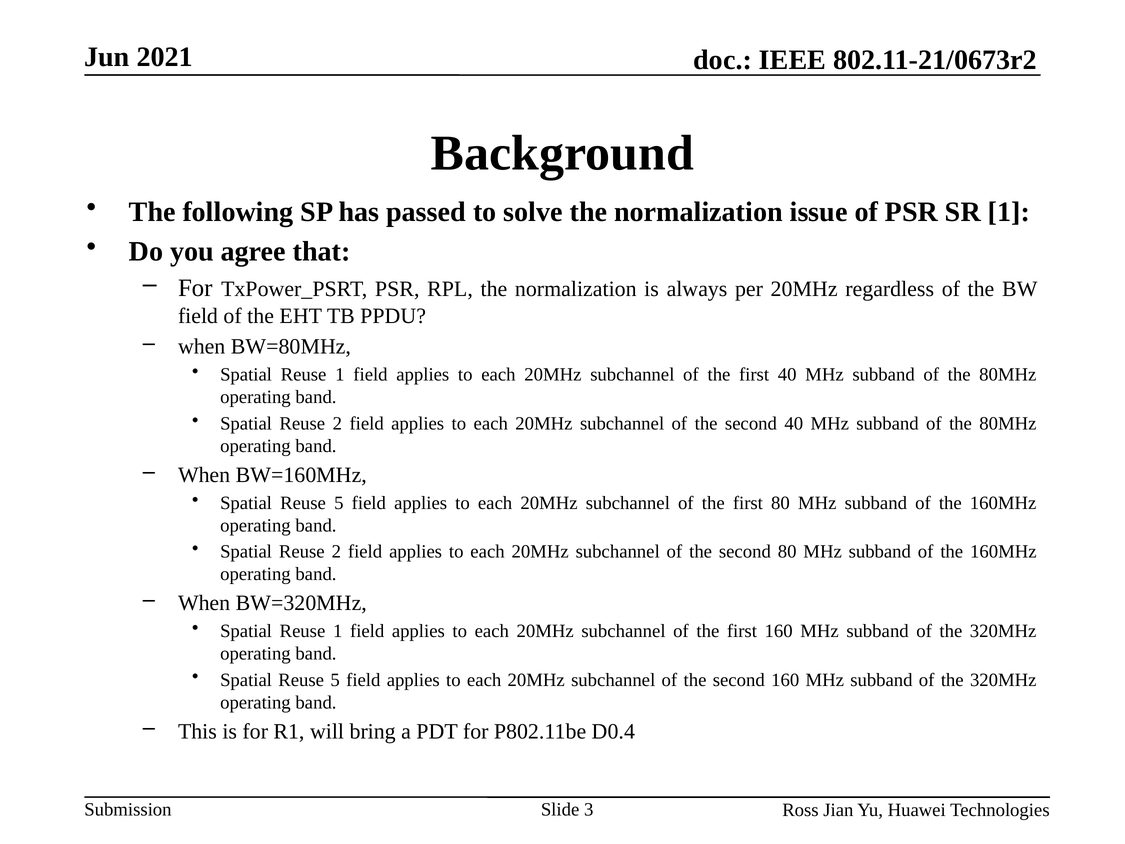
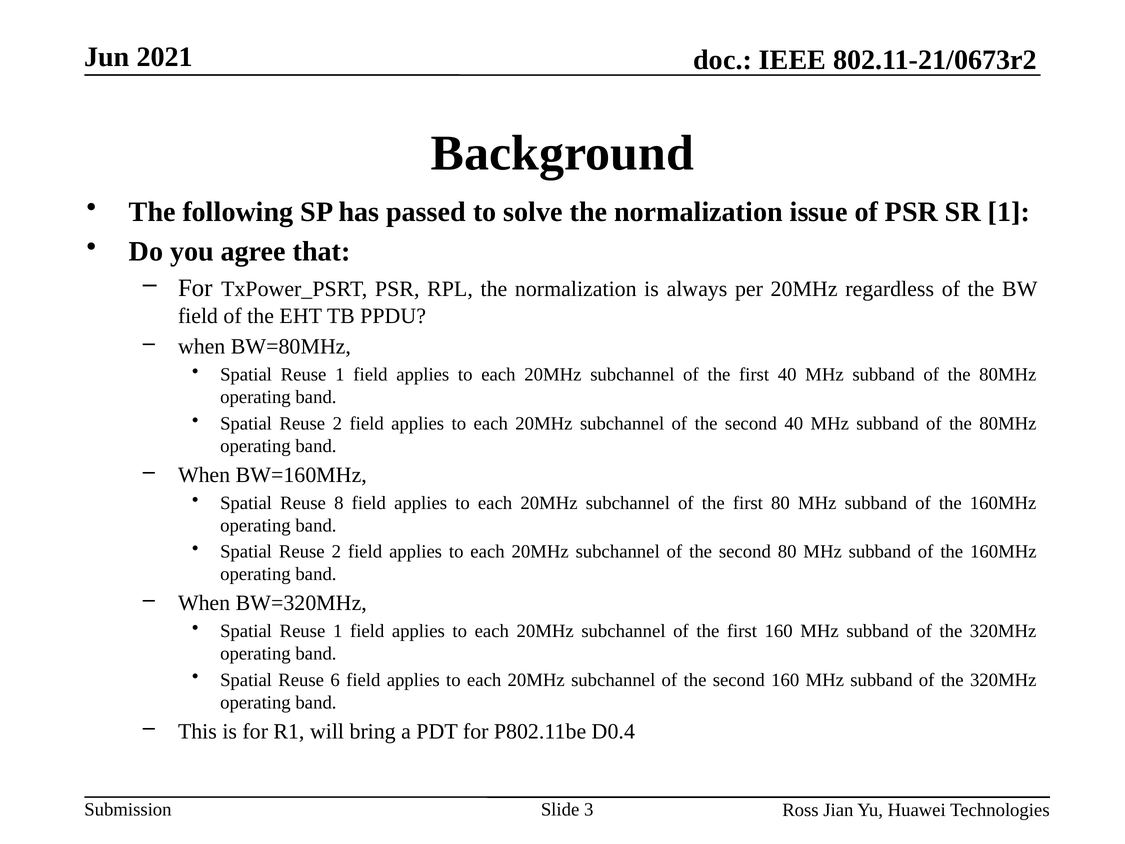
5: 5 -> 8 (339, 503)
5: 5 -> 6 (335, 680)
